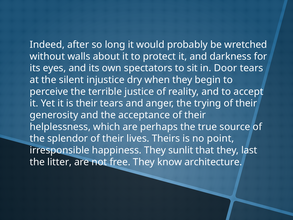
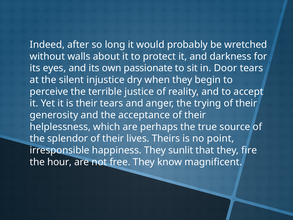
spectators: spectators -> passionate (148, 68)
last: last -> fire (249, 150)
litter: litter -> hour (60, 162)
architecture: architecture -> magnificent (213, 162)
